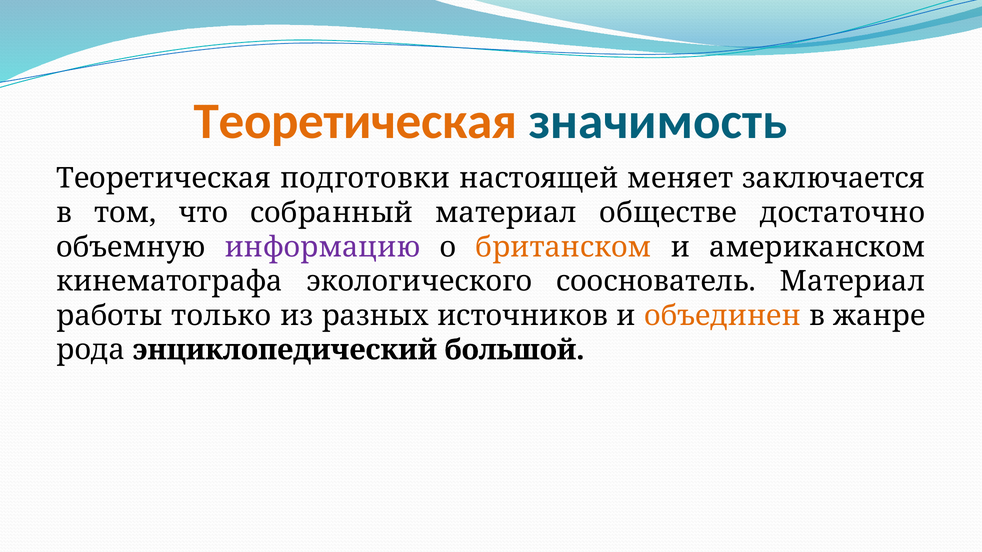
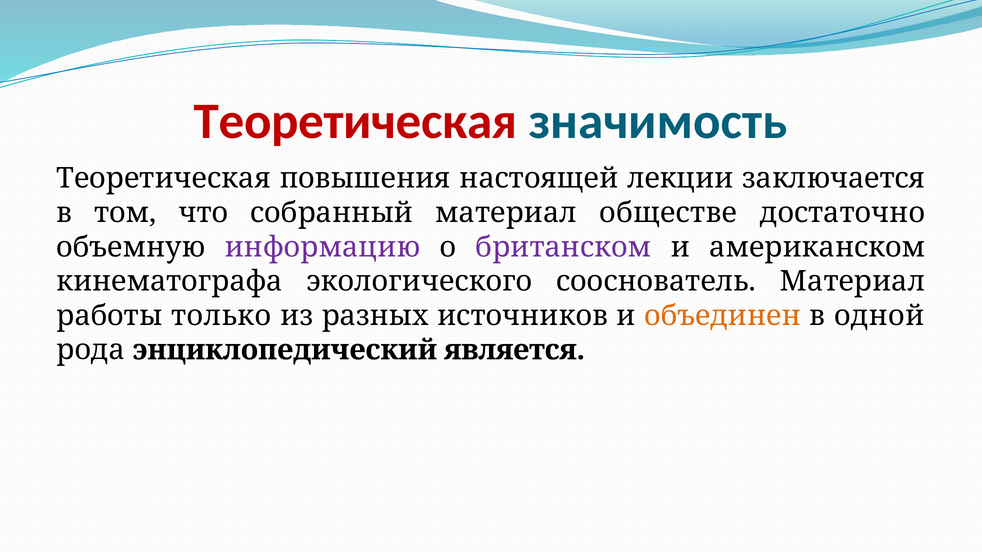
Теоретическая colour: orange -> red (356, 122)
подготовки: подготовки -> повышения (365, 179)
меняет: меняет -> лекции (680, 179)
британском colour: orange -> purple (563, 247)
жанре: жанре -> одной (879, 316)
большой: большой -> является (515, 350)
